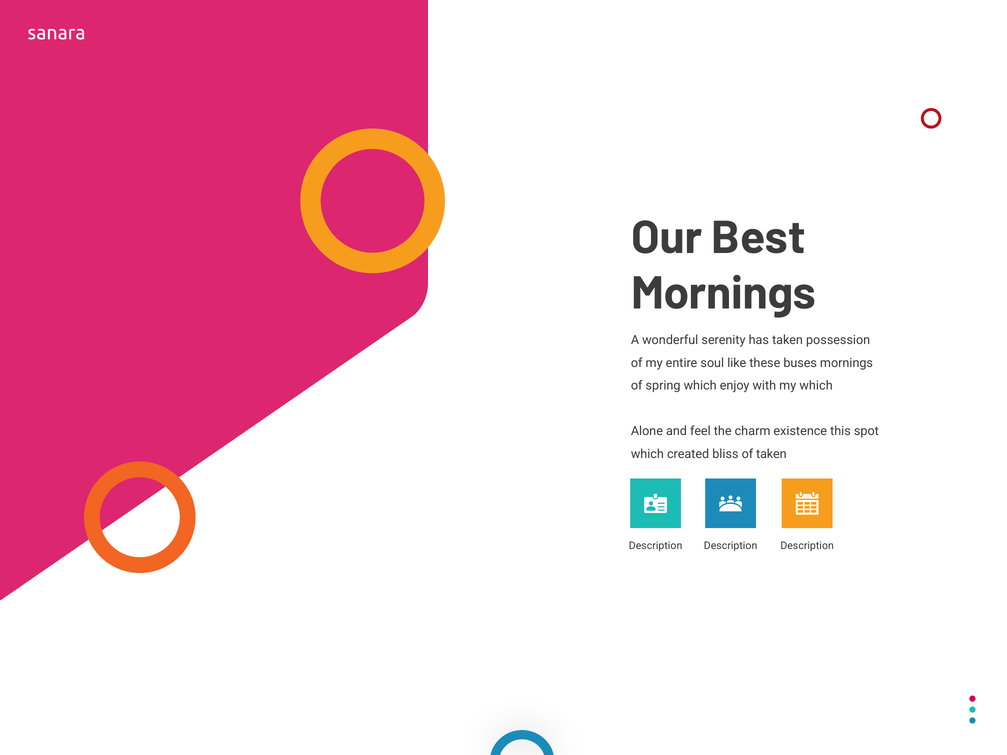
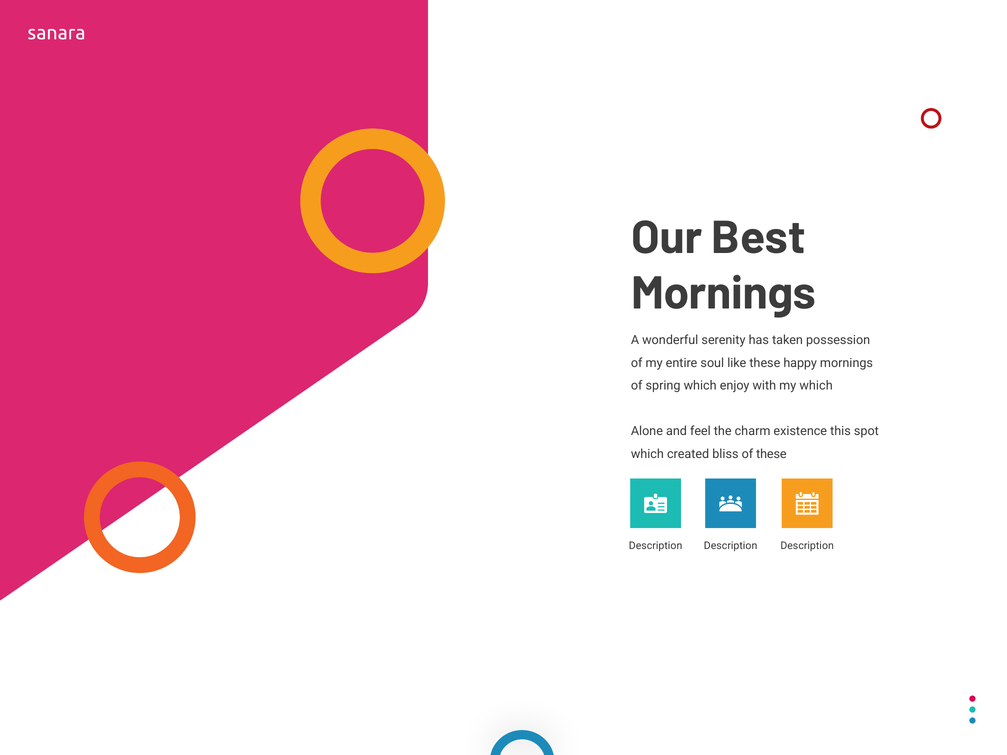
buses: buses -> happy (800, 363)
of taken: taken -> these (771, 454)
